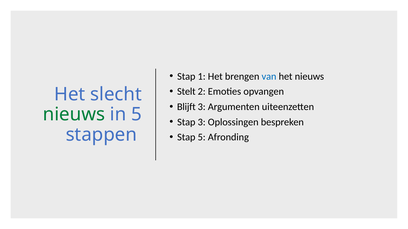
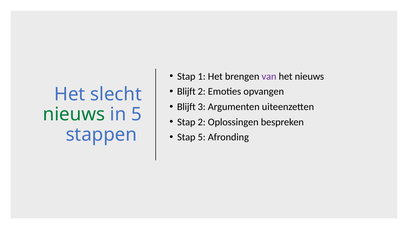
van colour: blue -> purple (269, 77)
Stelt: Stelt -> Blijft (186, 92)
Stap 3: 3 -> 2 (202, 122)
